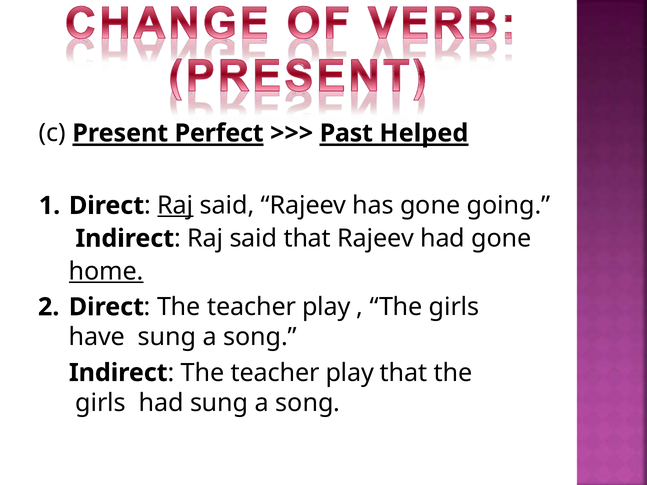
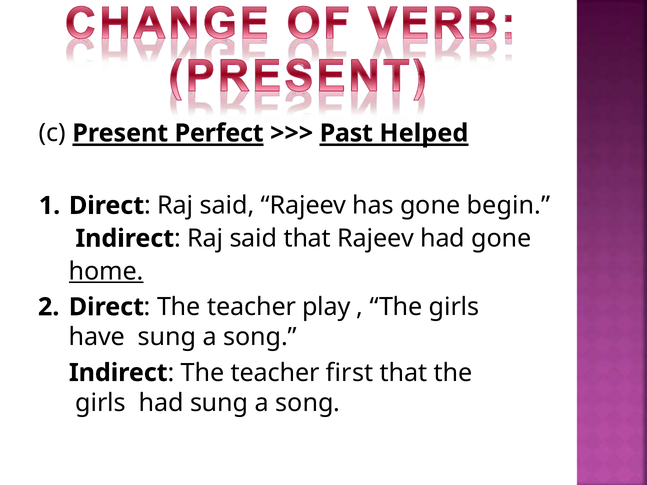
Raj underline: present -> none (175, 206)
going: going -> begin (509, 206)
play: play -> first (350, 373)
